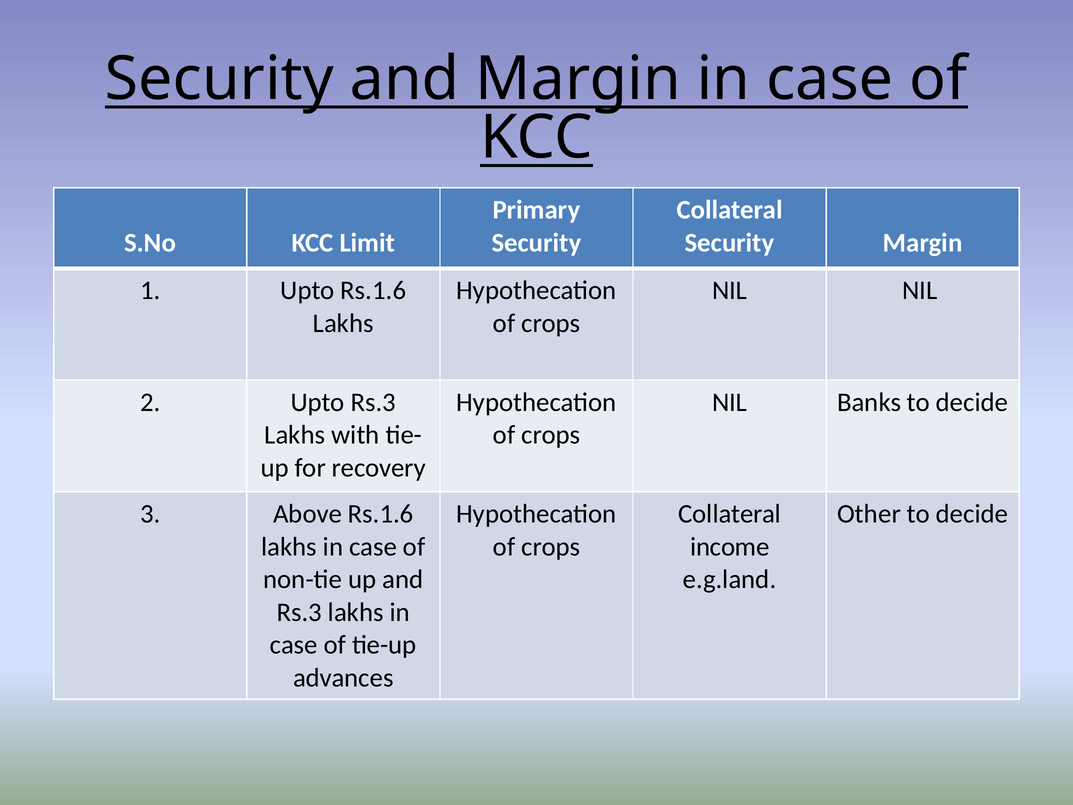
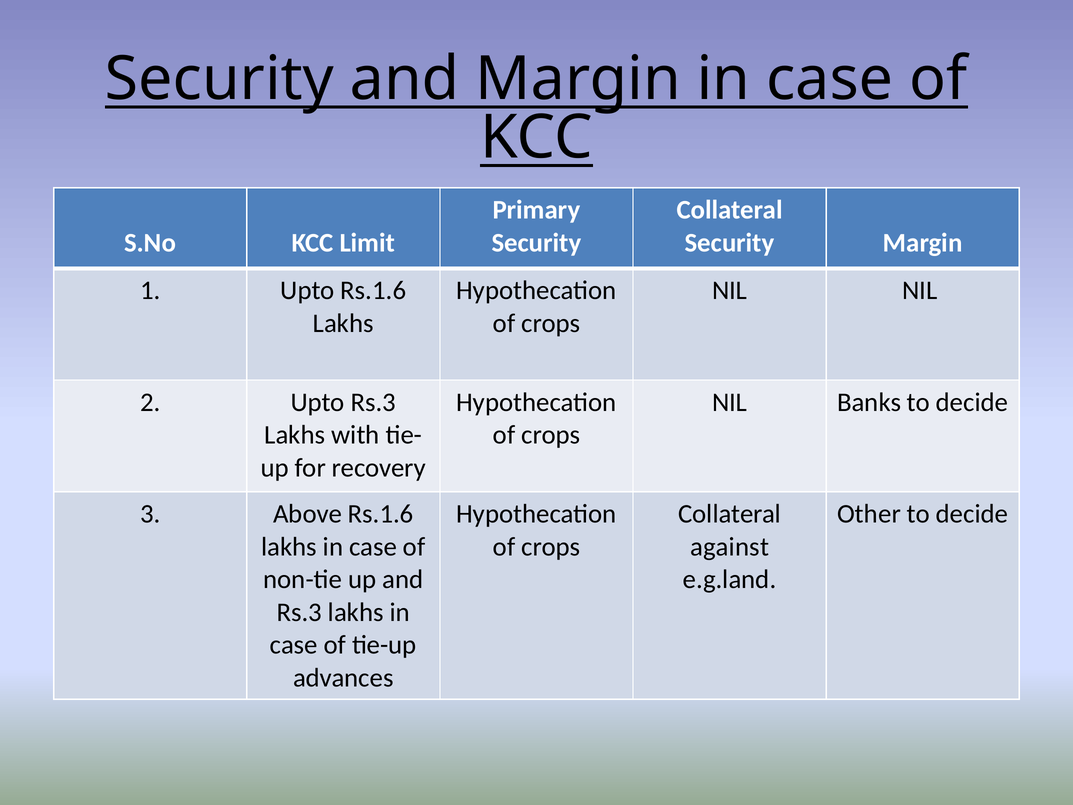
income: income -> against (730, 547)
